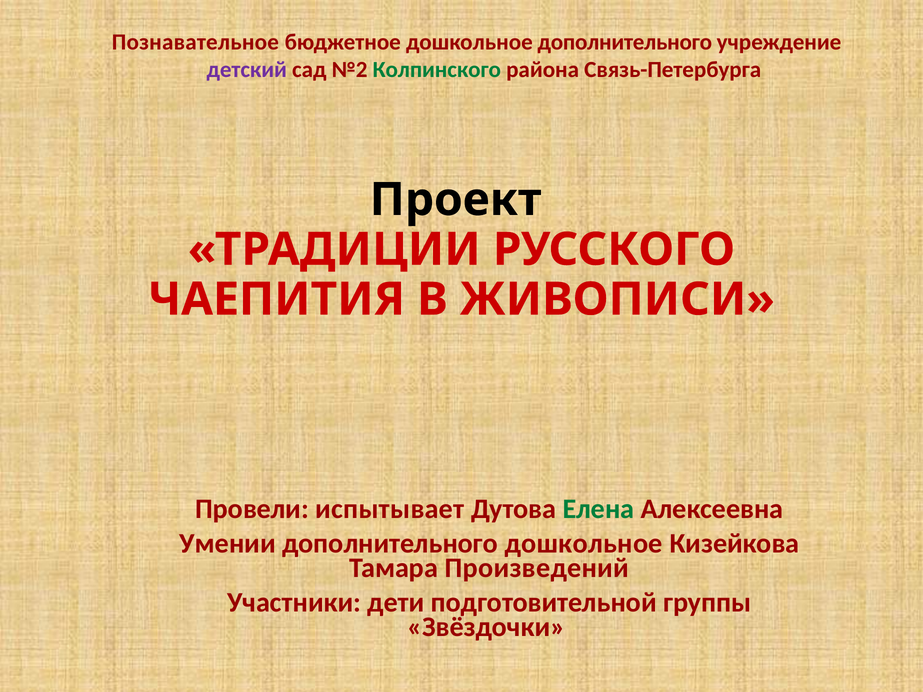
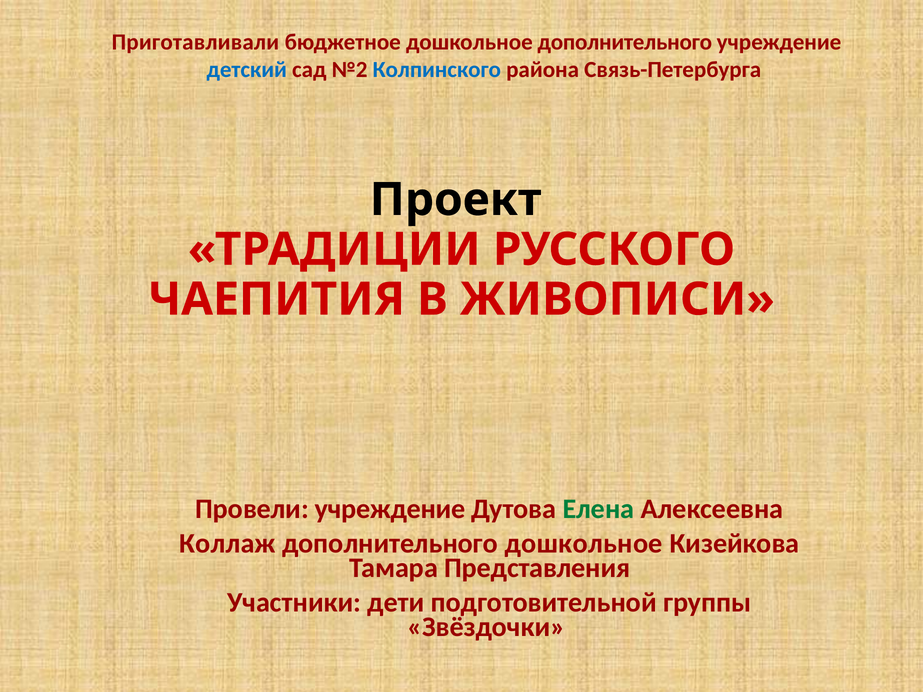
Познавательное: Познавательное -> Приготавливали (195, 42)
детский colour: purple -> blue (247, 70)
Колпинского colour: green -> blue (437, 70)
Провели испытывает: испытывает -> учреждение (390, 509)
Умении: Умении -> Коллаж (227, 544)
Произведений: Произведений -> Представления (537, 568)
